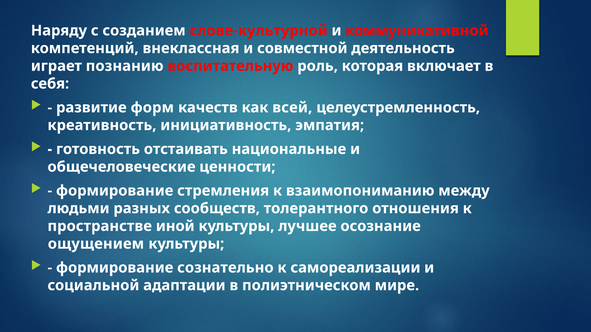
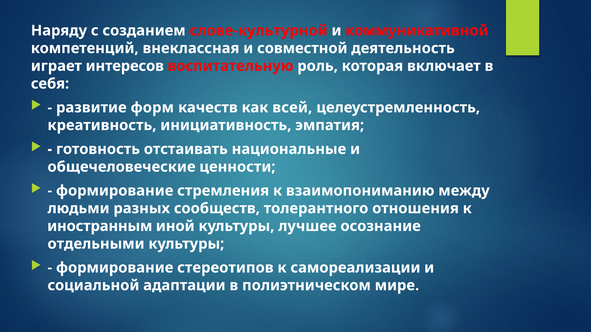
познанию: познанию -> интересов (125, 66)
пространстве: пространстве -> иностранным (100, 226)
ощущением: ощущением -> отдельными (96, 244)
сознательно: сознательно -> стереотипов (225, 268)
